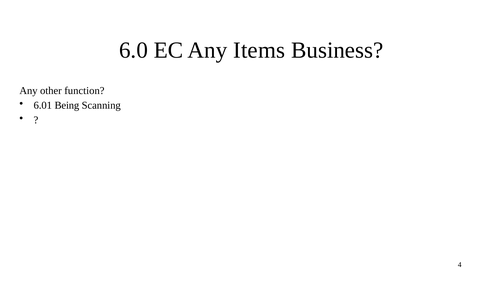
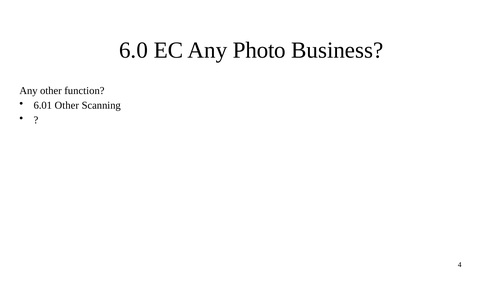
Items: Items -> Photo (259, 50)
6.01 Being: Being -> Other (67, 105)
